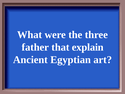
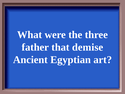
explain: explain -> demise (88, 47)
